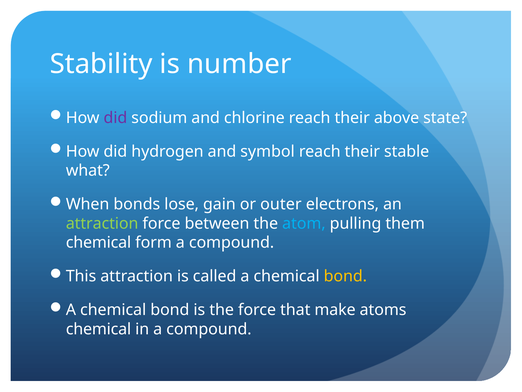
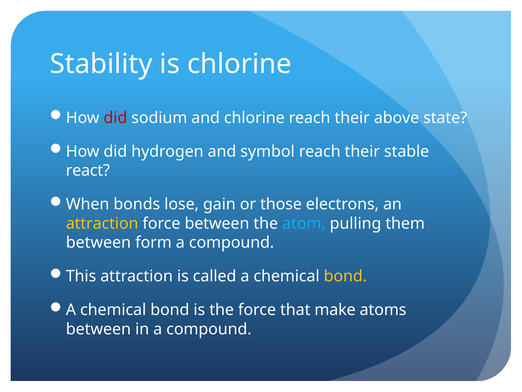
is number: number -> chlorine (239, 64)
did colour: purple -> red (115, 118)
what: what -> react (88, 170)
outer: outer -> those (281, 204)
attraction colour: light green -> yellow (102, 223)
chemical: chemical -> between (98, 242)
chemical: chemical -> between (98, 329)
